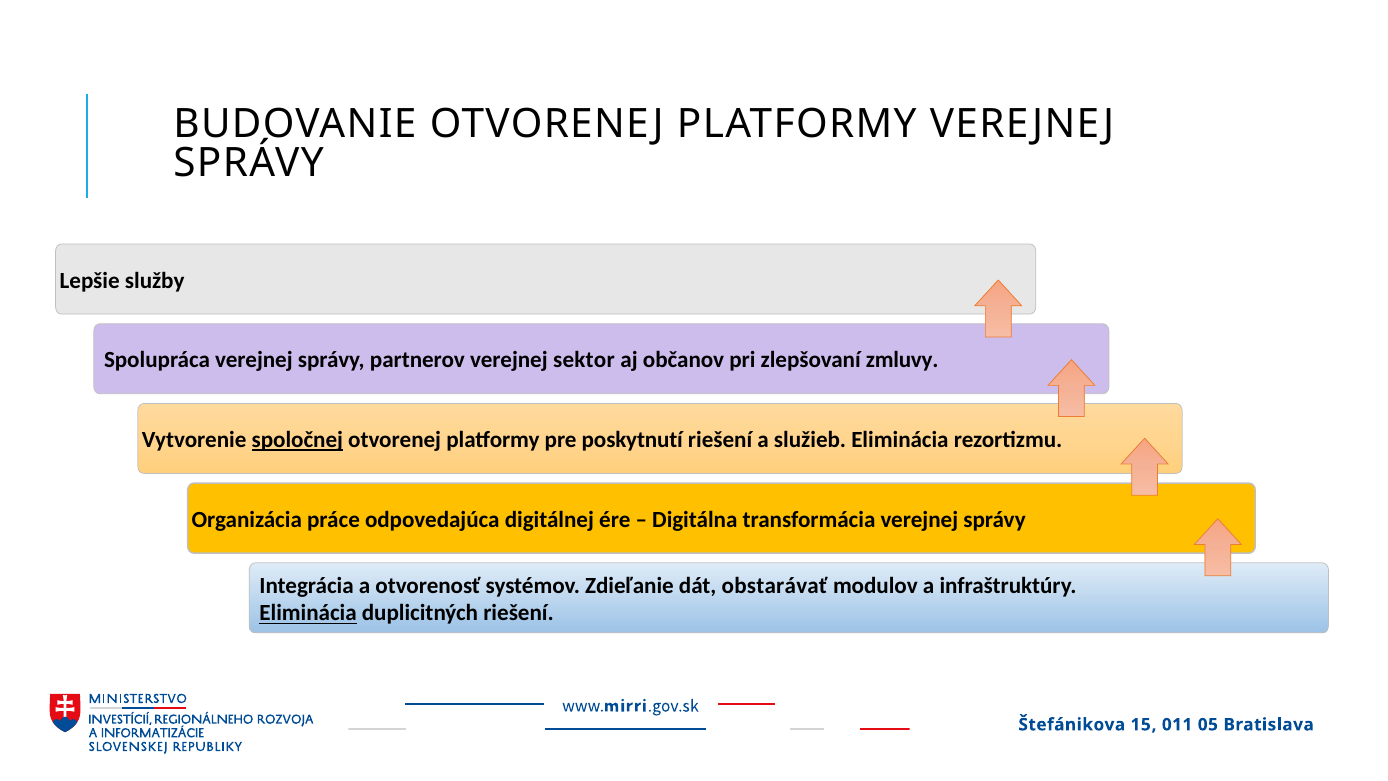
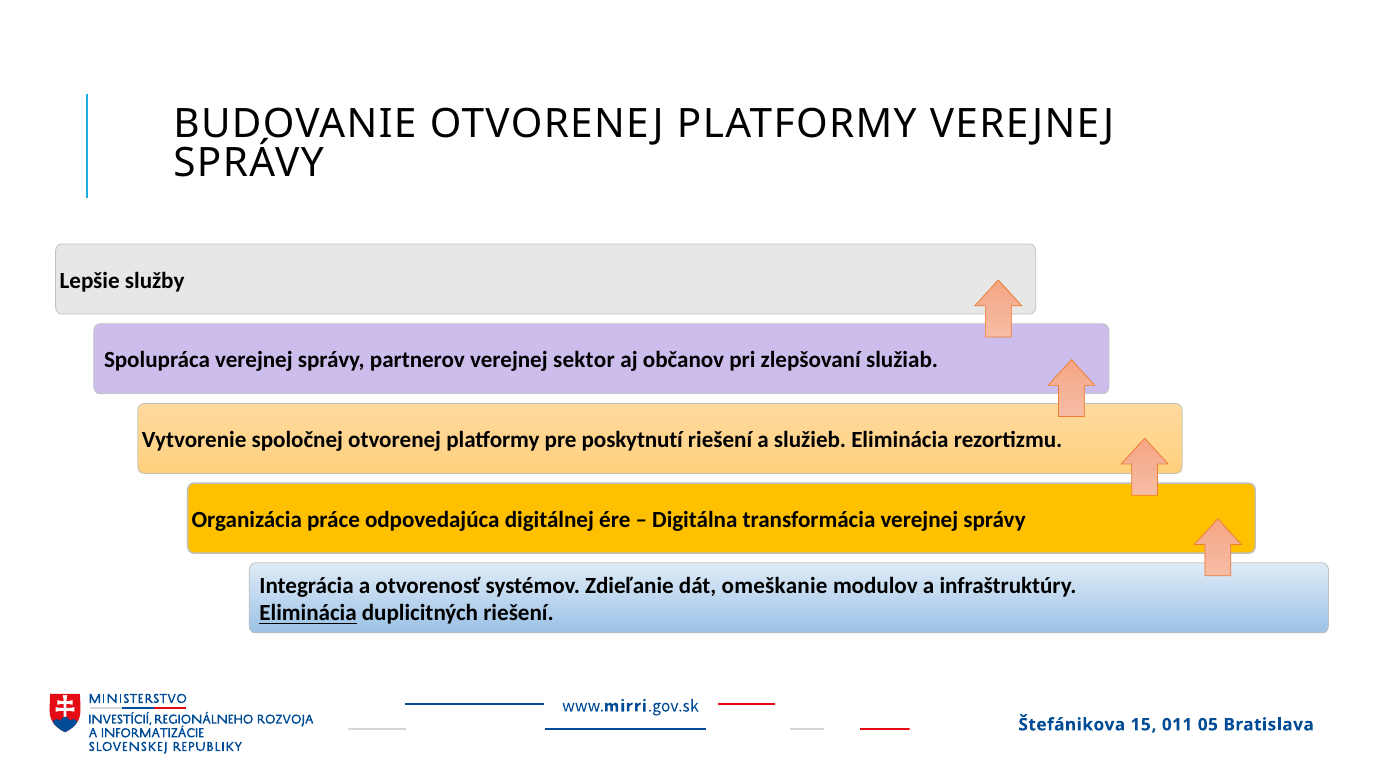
zmluvy: zmluvy -> služiab (902, 360)
spoločnej underline: present -> none (297, 440)
obstarávať: obstarávať -> omeškanie (775, 585)
